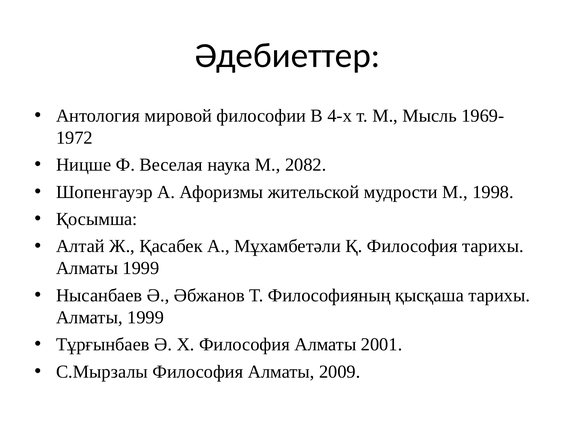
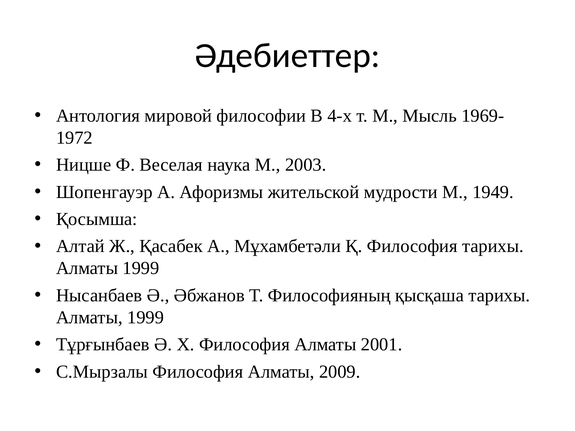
2082: 2082 -> 2003 (306, 165)
1998: 1998 -> 1949 (493, 192)
